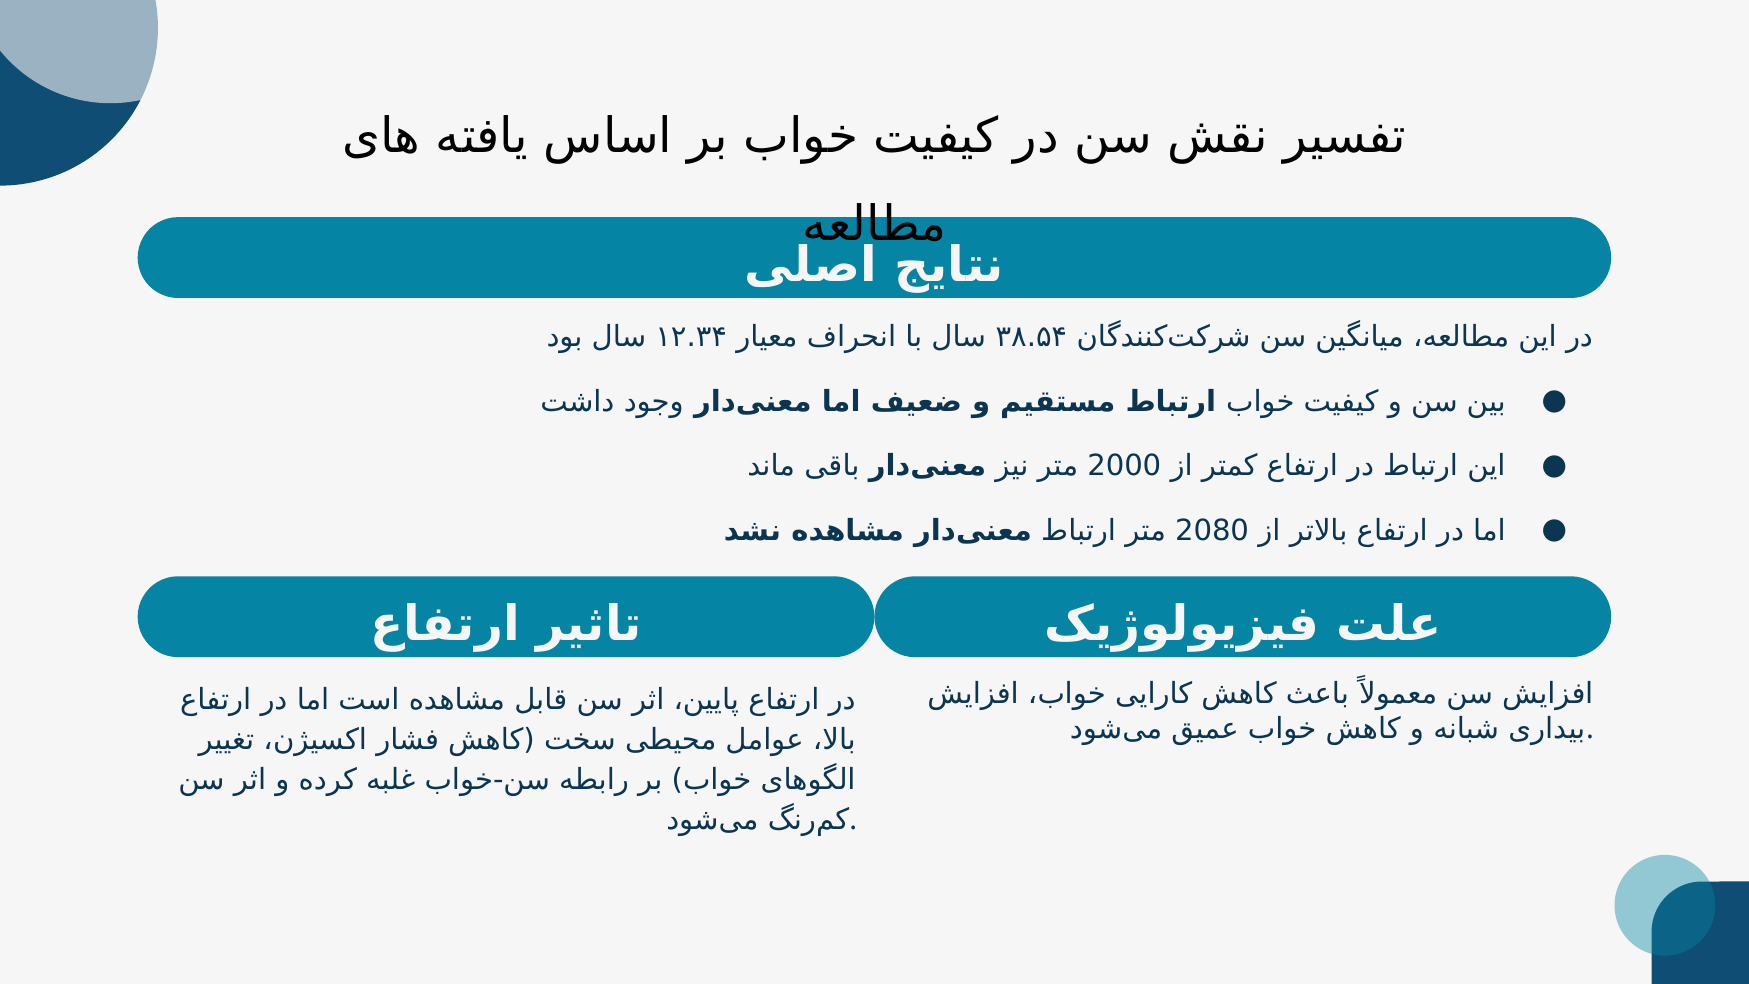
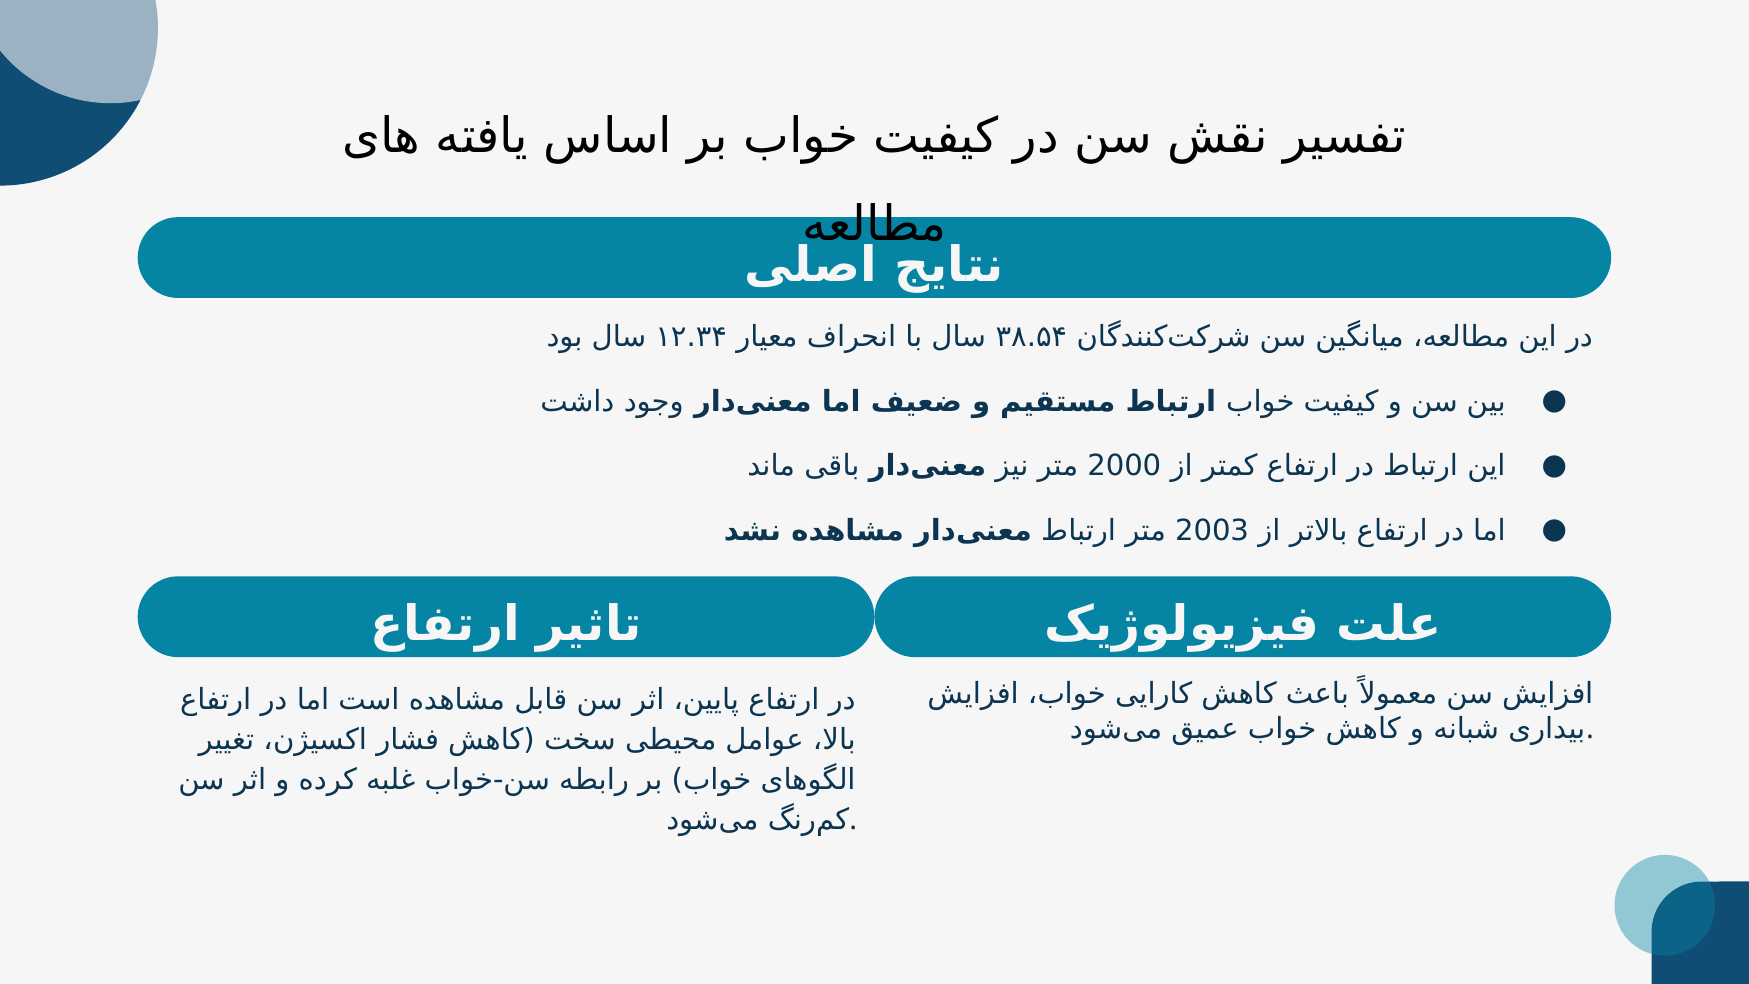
2080: 2080 -> 2003 (1212, 531)
